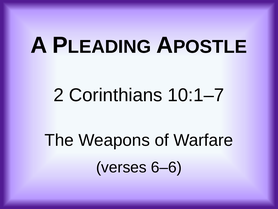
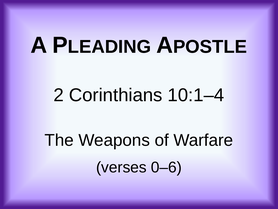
10:1–7: 10:1–7 -> 10:1–4 (196, 95)
6–6: 6–6 -> 0–6 (166, 167)
